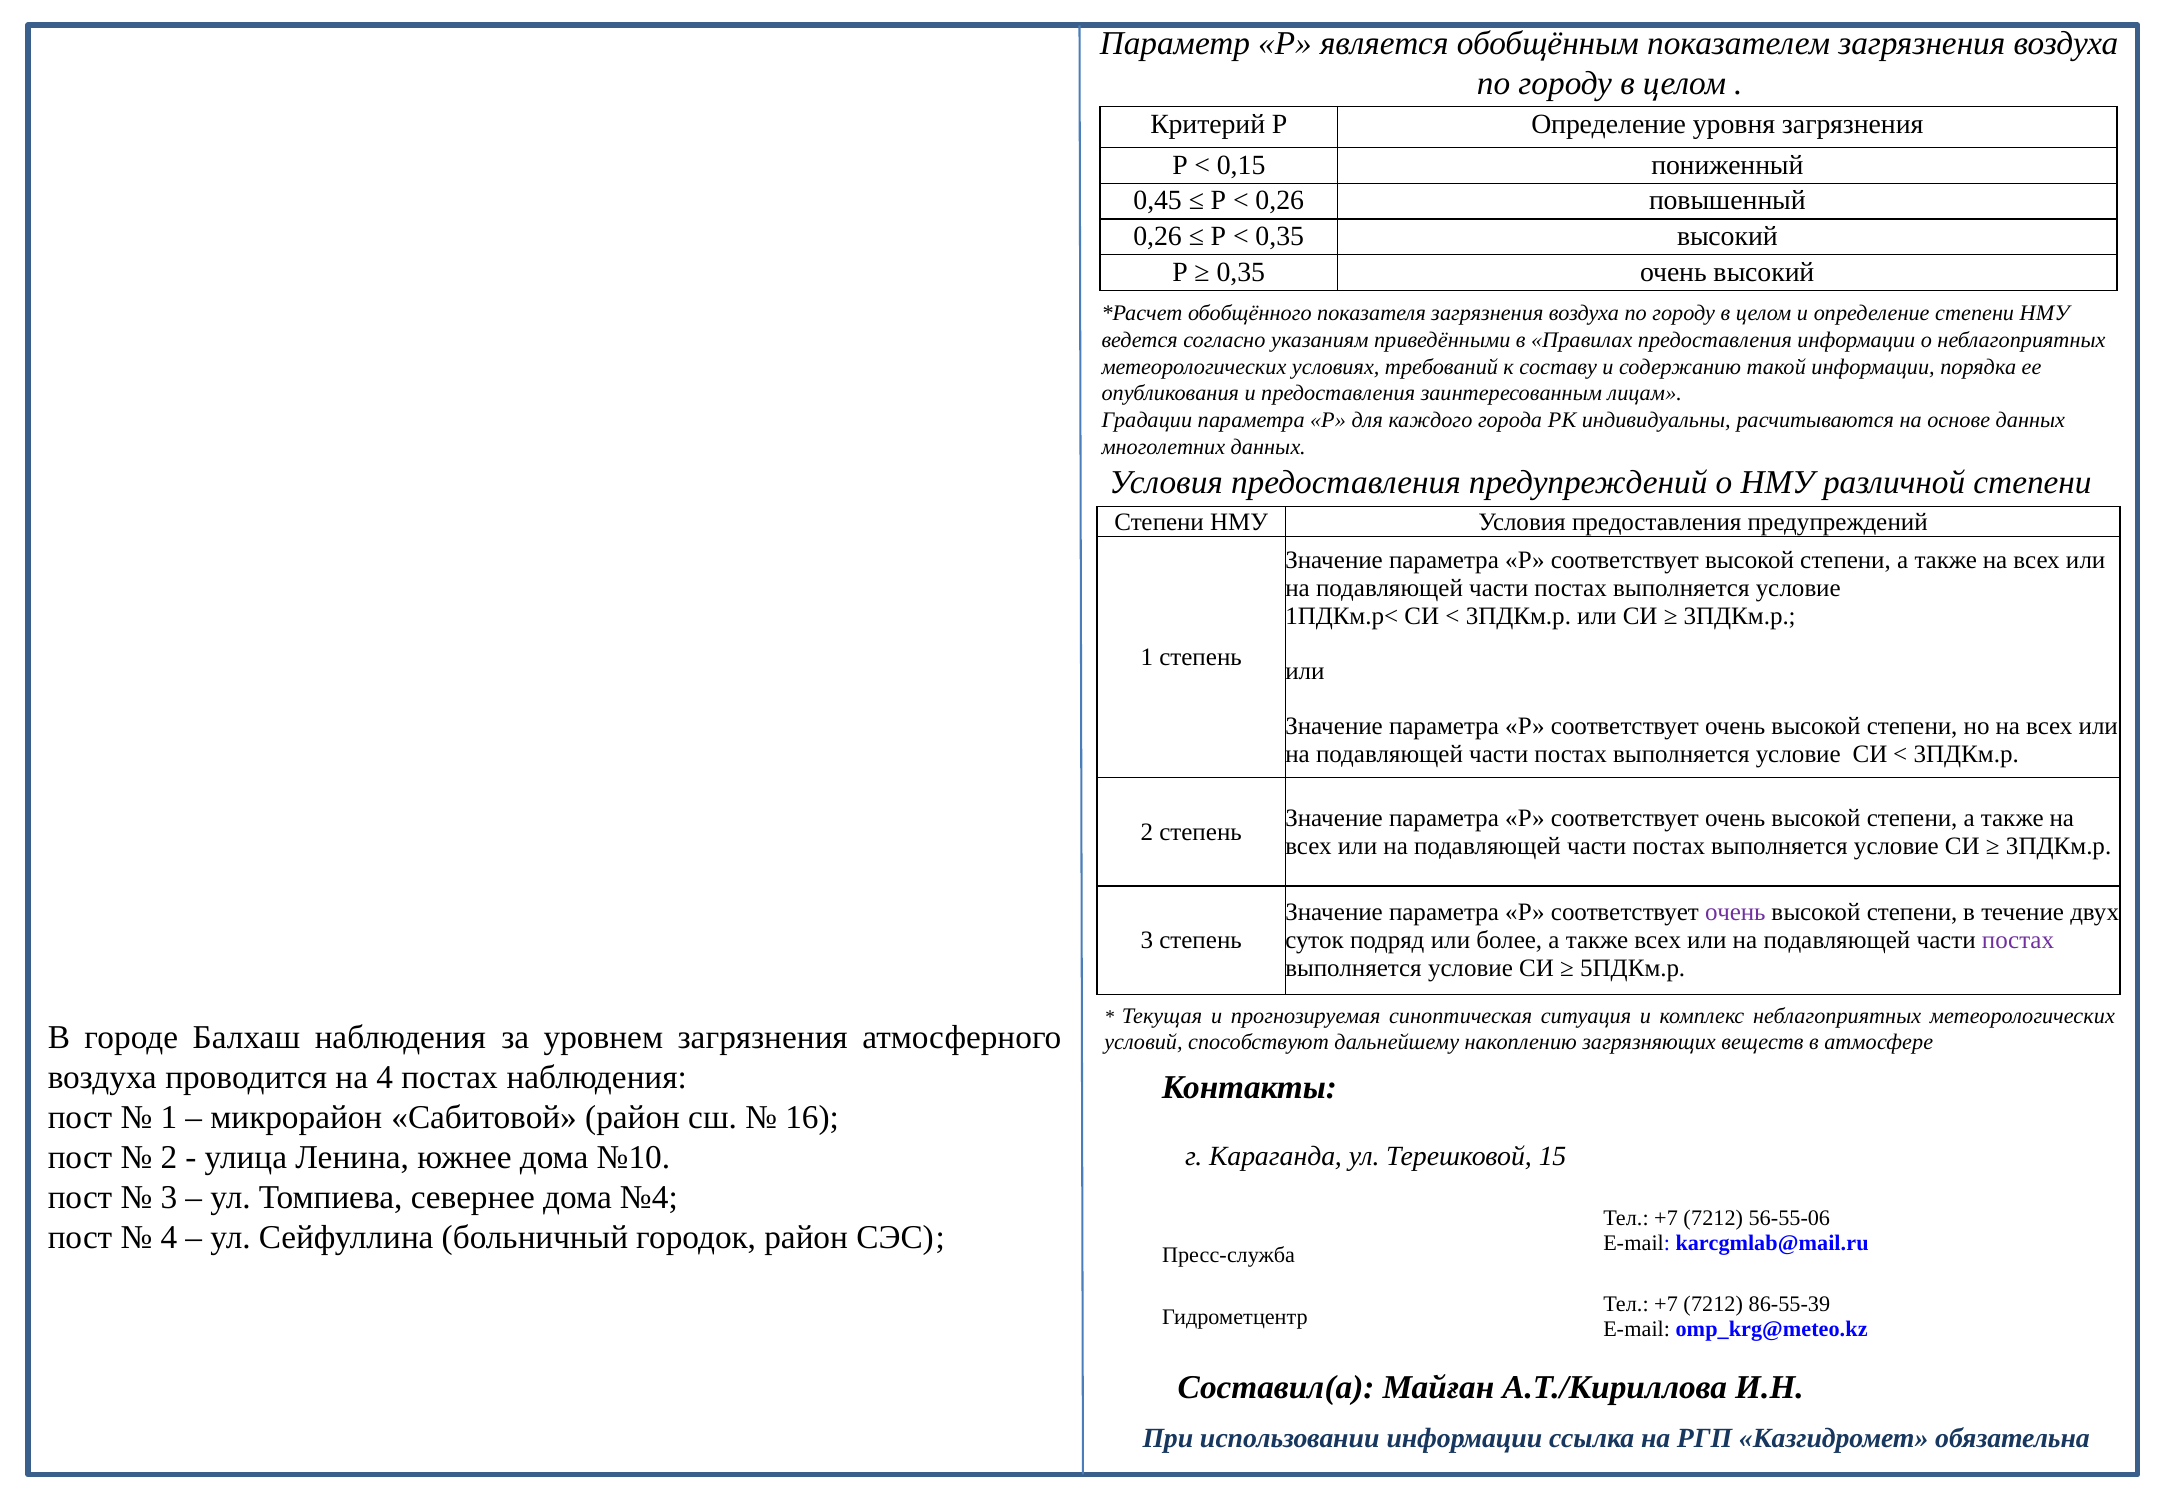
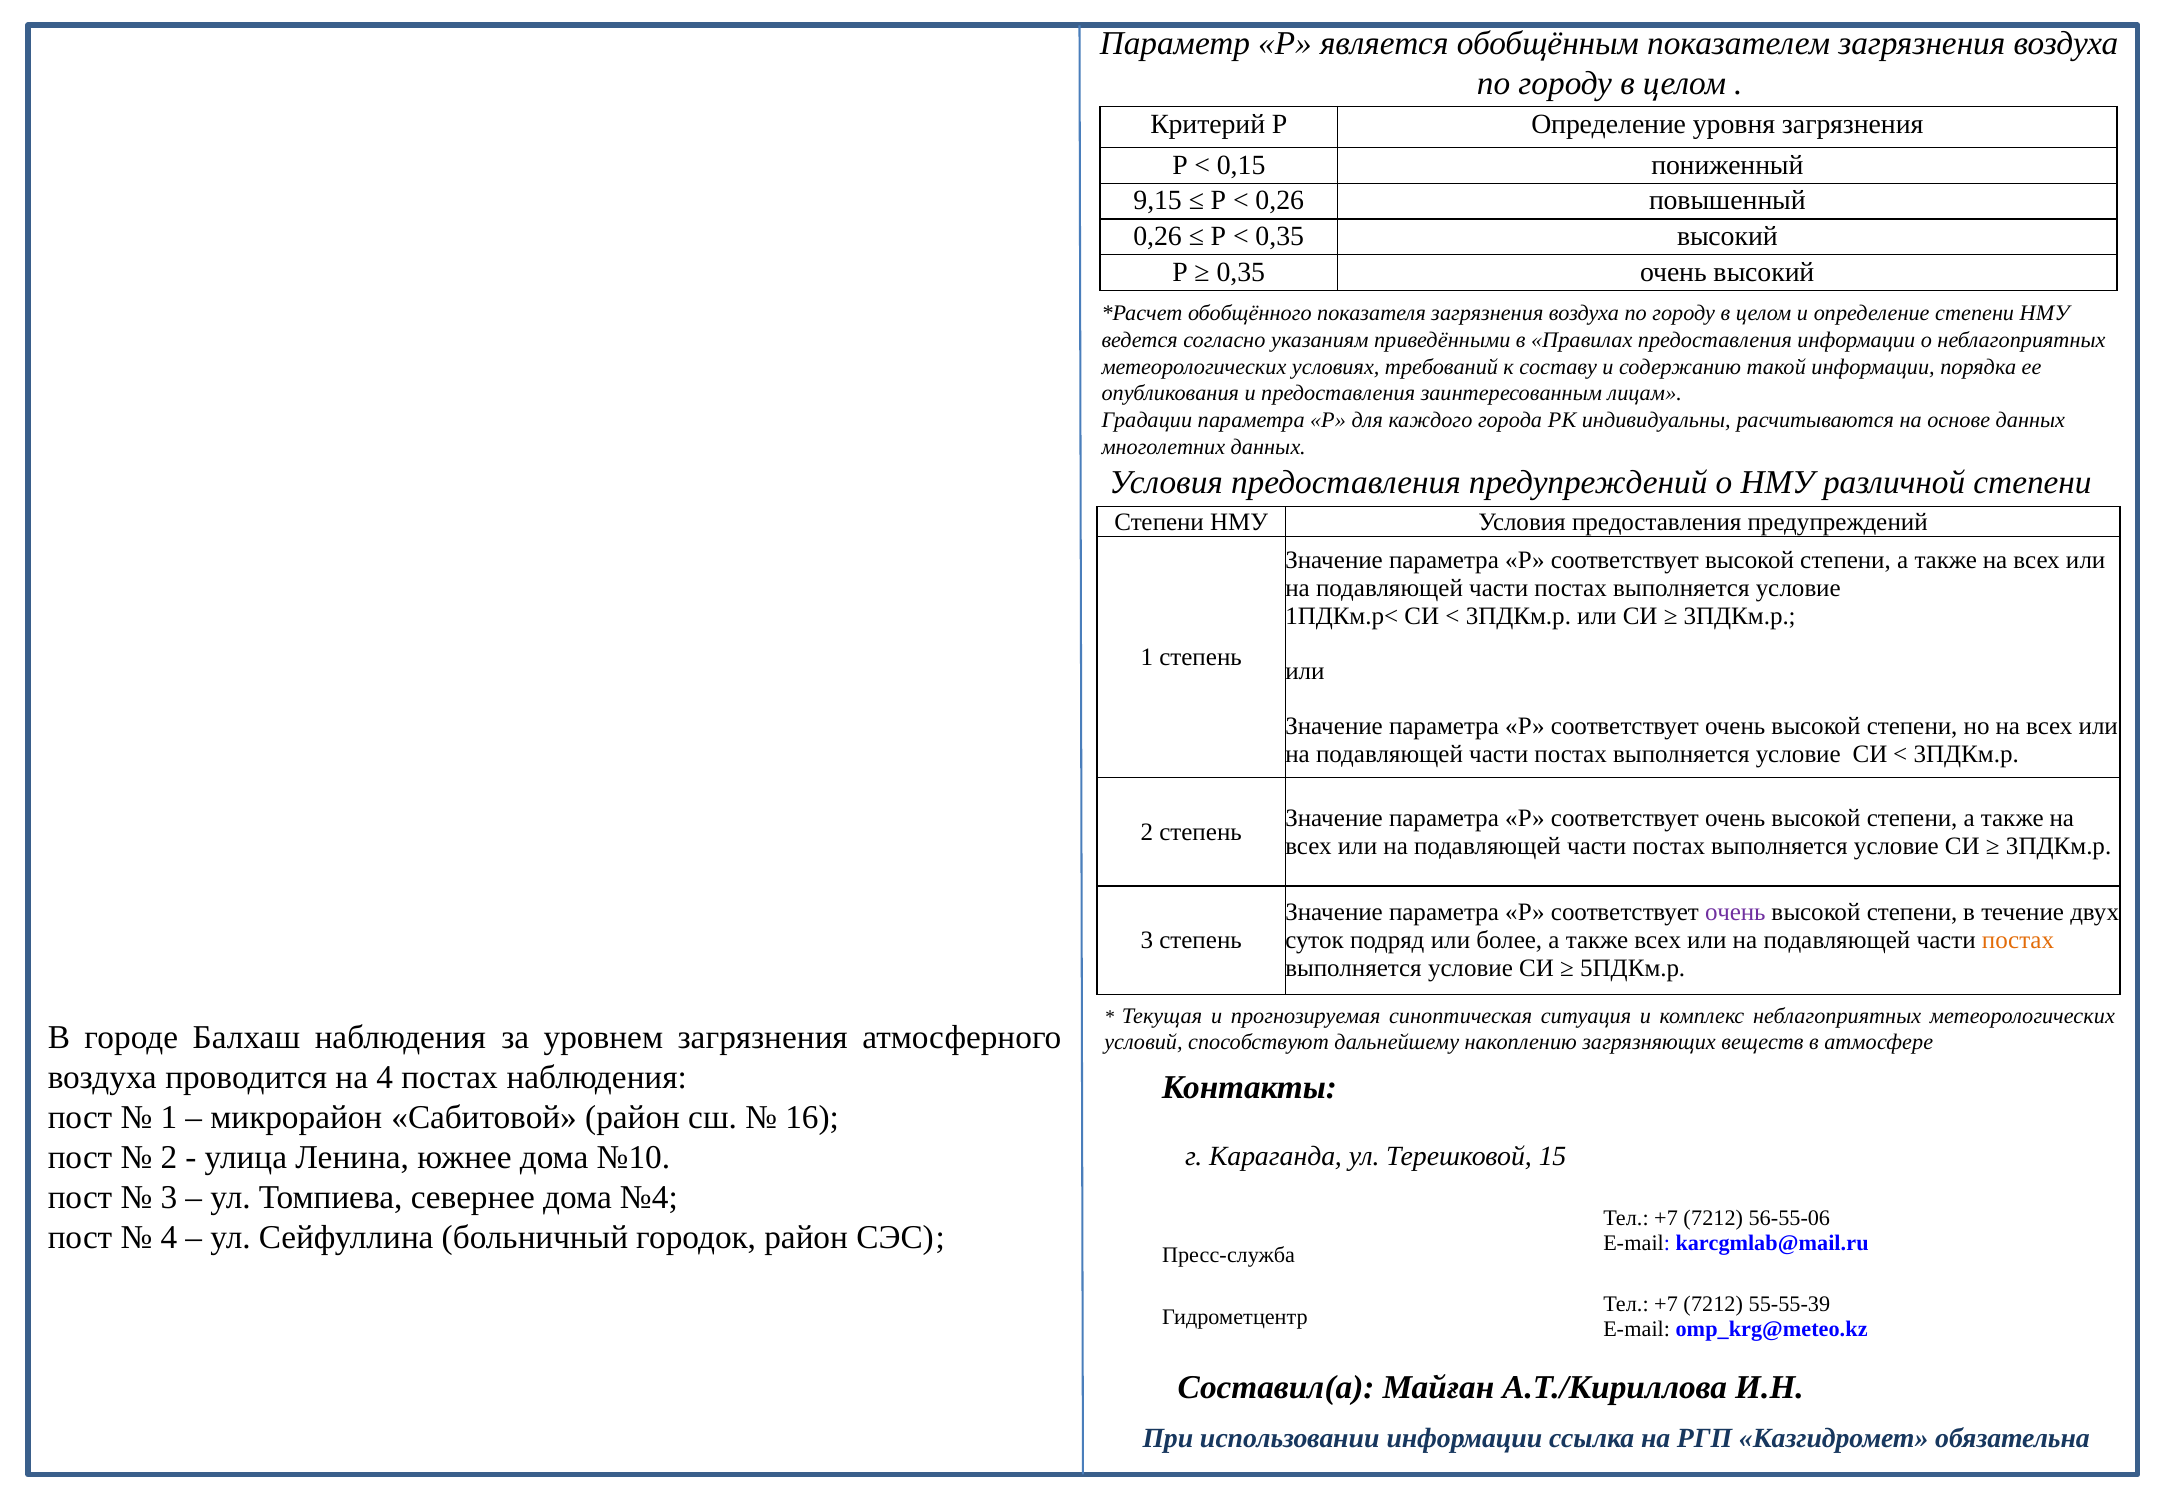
0,45: 0,45 -> 9,15 (1158, 201)
постах colour: purple -> orange (2018, 940)
86-55-39: 86-55-39 -> 55-55-39 (1789, 1304)
